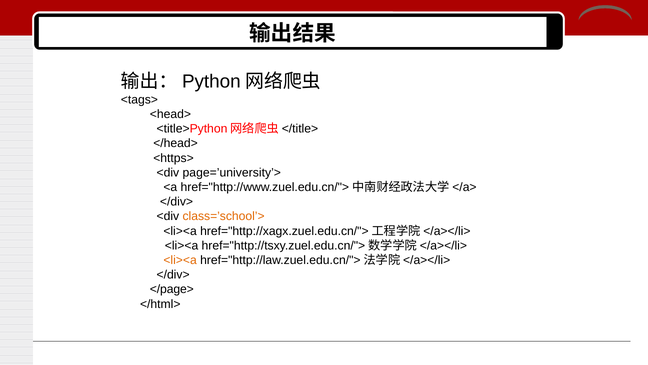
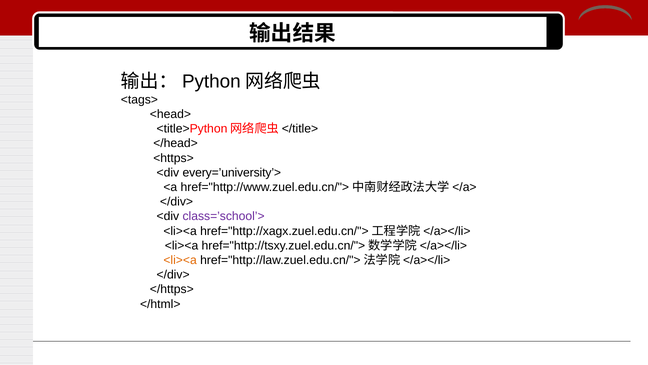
page=’university’>: page=’university’> -> every=’university’> (232, 172)
class=’school’> colour: orange -> purple (224, 216)
</page>: </page> -> </https> (172, 289)
